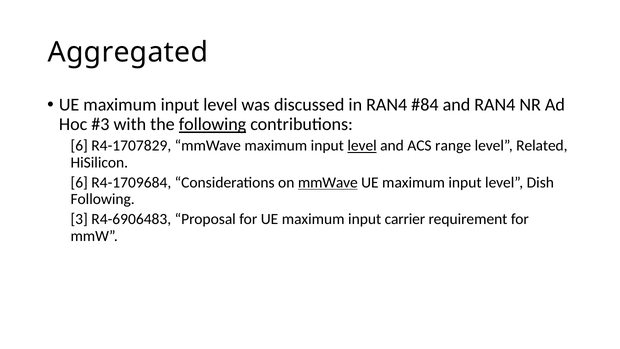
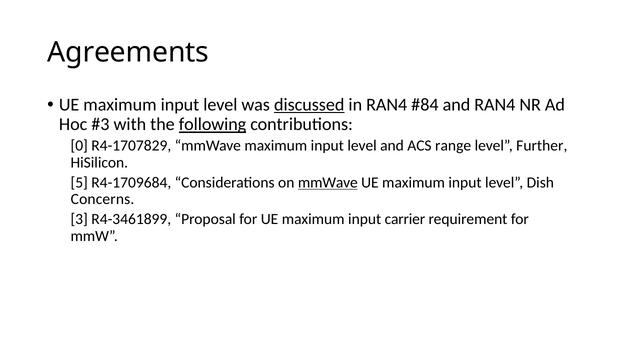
Aggregated: Aggregated -> Agreements (128, 52)
discussed underline: none -> present (309, 105)
6: 6 -> 0 (79, 146)
level underline: present -> none (362, 146)
Related: Related -> Further (542, 146)
6: 6 -> 5 (79, 182)
Following: Following -> Concerns (103, 199)
R4-6906483: R4-6906483 -> R4-3461899 (131, 219)
